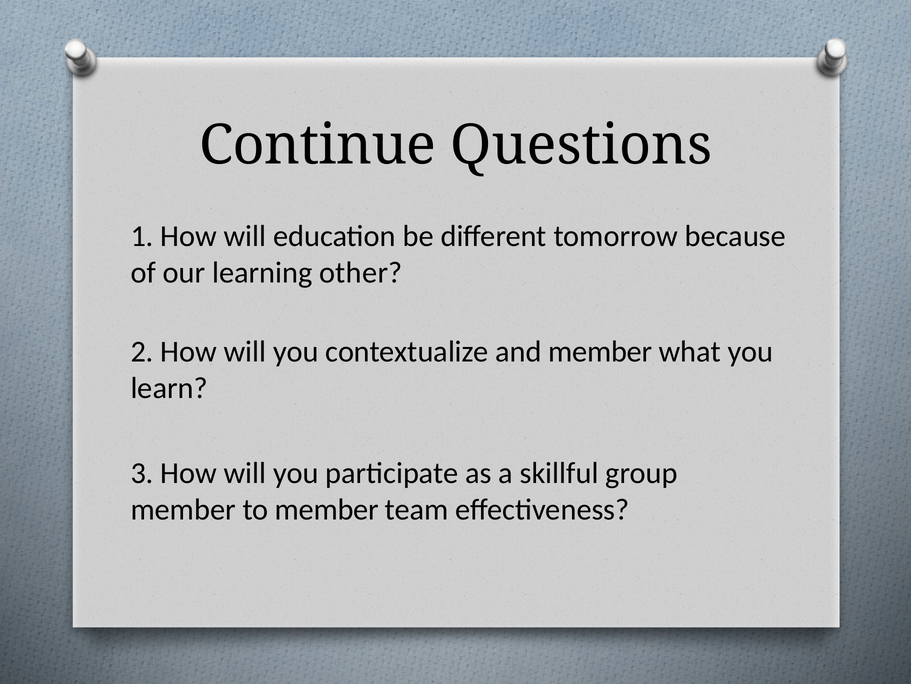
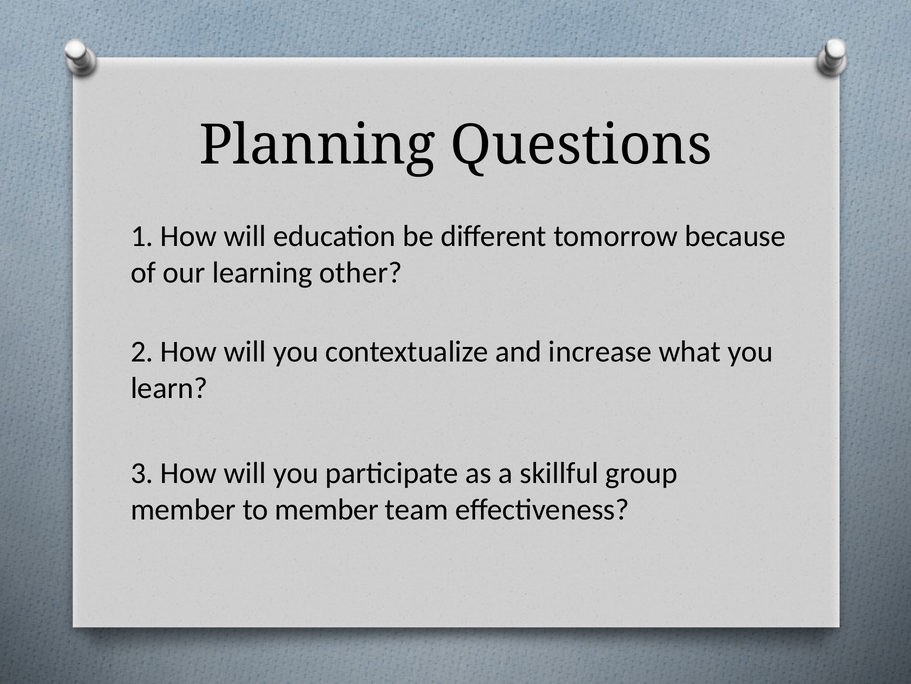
Continue: Continue -> Planning (318, 145)
and member: member -> increase (600, 351)
